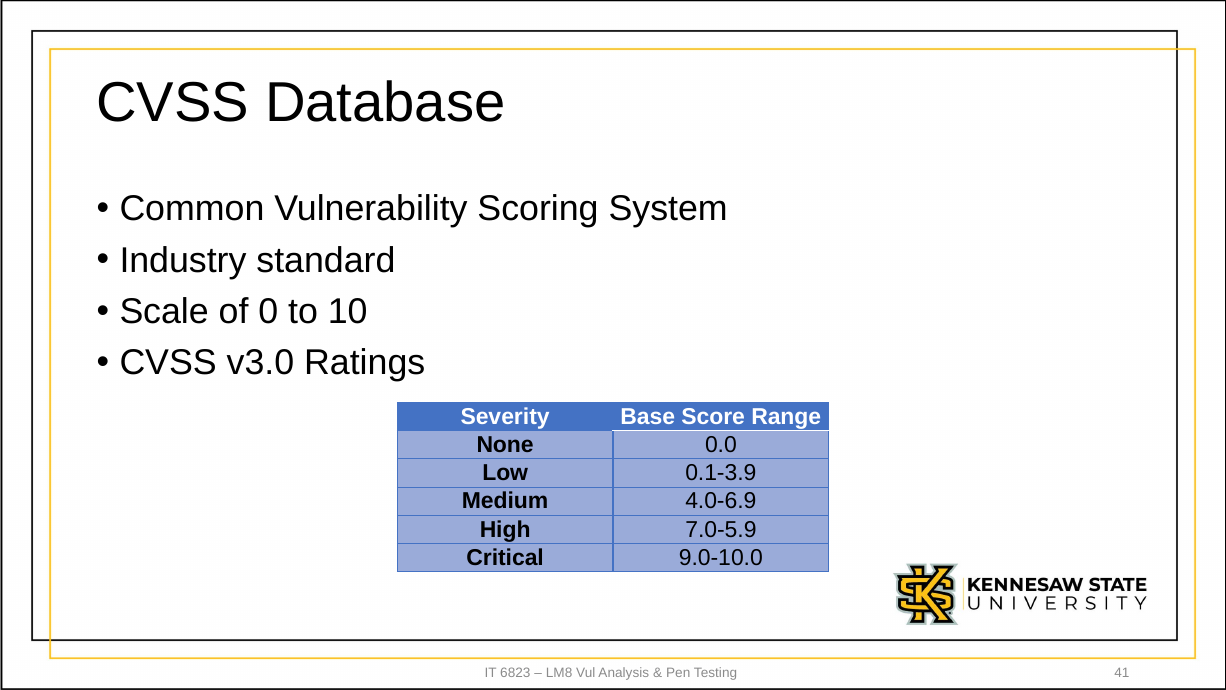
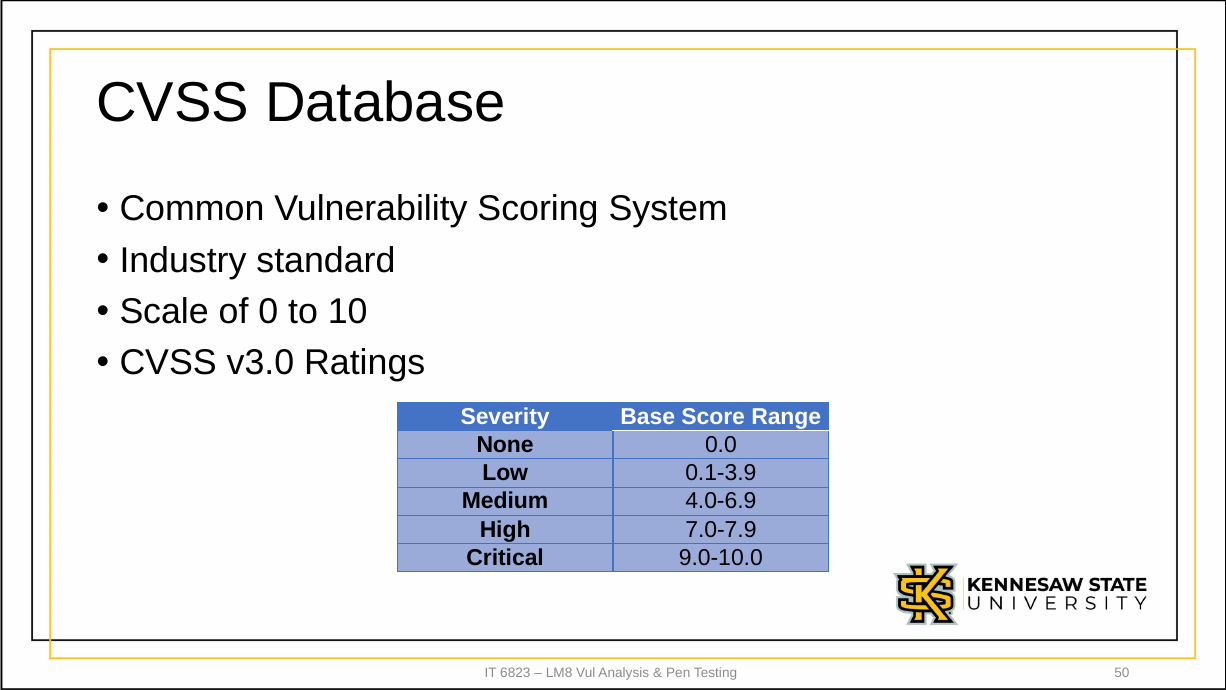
7.0-5.9: 7.0-5.9 -> 7.0-7.9 (721, 529)
41: 41 -> 50 (1122, 672)
